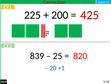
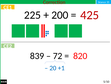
25: 25 -> 72 (58, 55)
